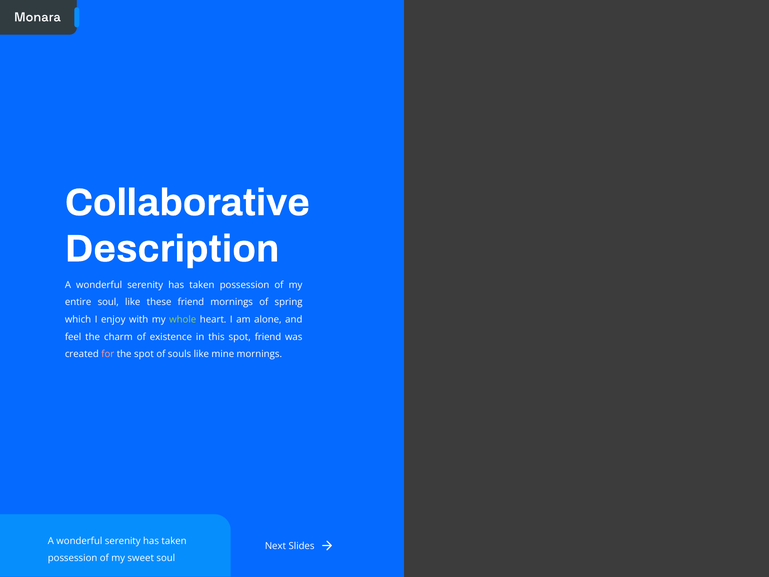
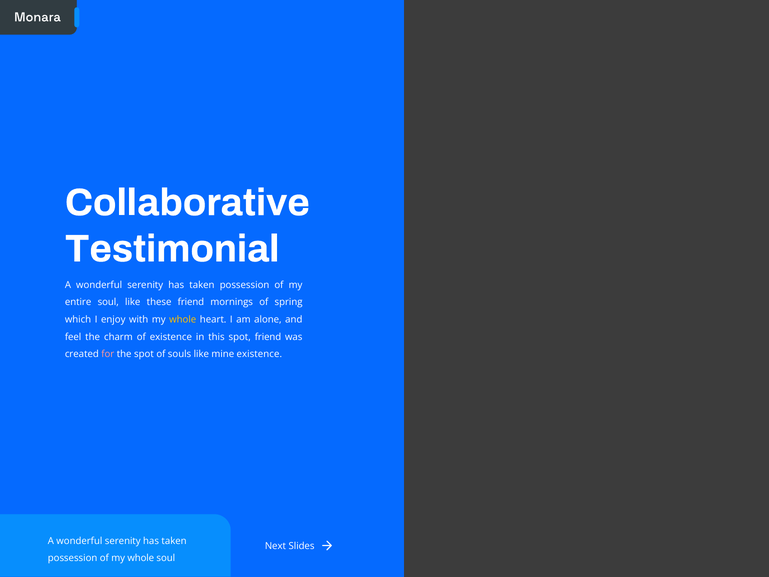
Description: Description -> Testimonial (172, 249)
whole colour: light green -> yellow (183, 319)
mine mornings: mornings -> existence (259, 354)
of my sweet: sweet -> whole (141, 558)
